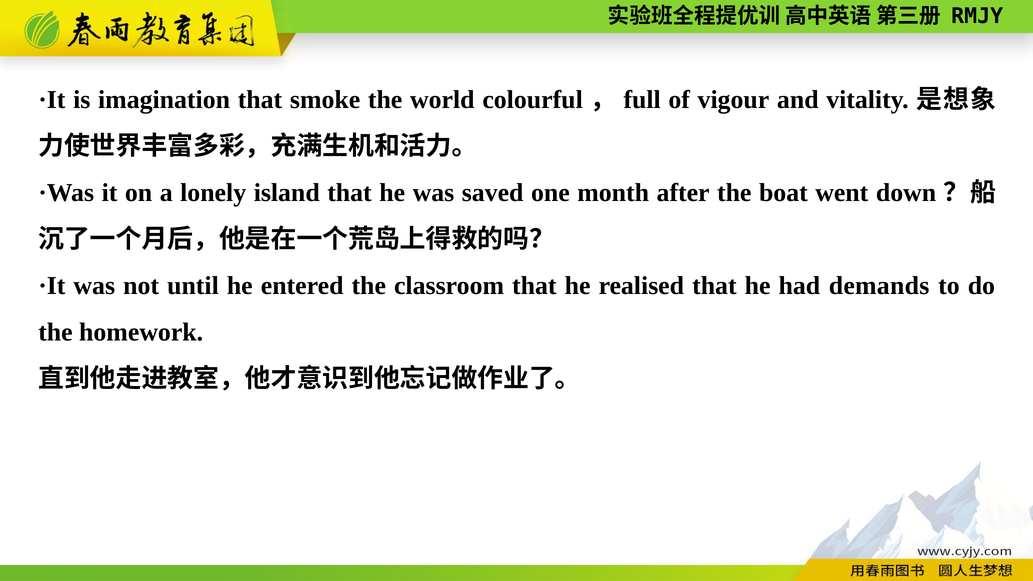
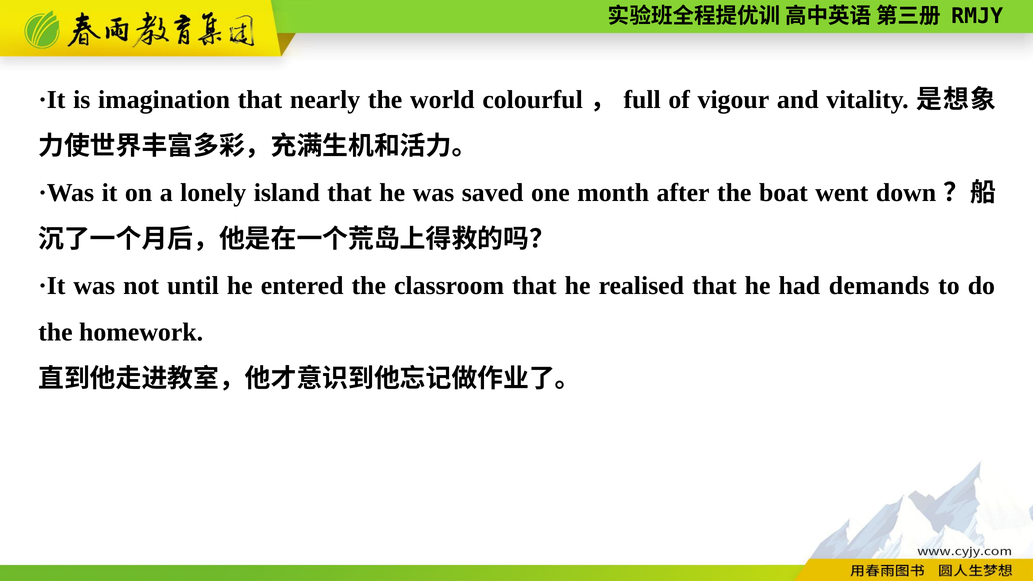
smoke: smoke -> nearly (325, 100)
